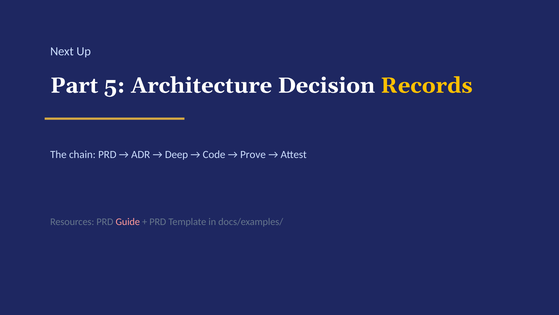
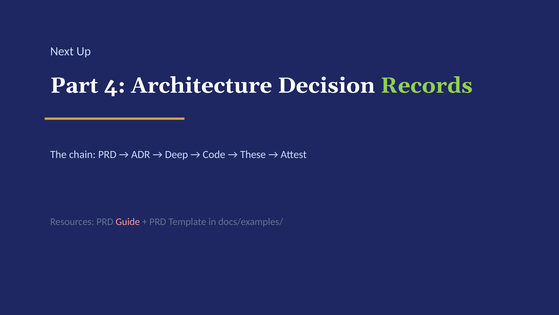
5: 5 -> 4 (115, 85)
Records colour: yellow -> light green (427, 85)
Prove: Prove -> These (253, 154)
